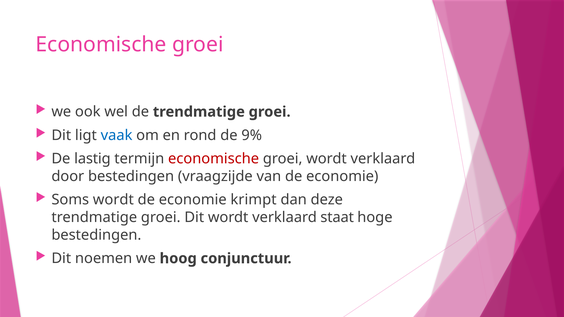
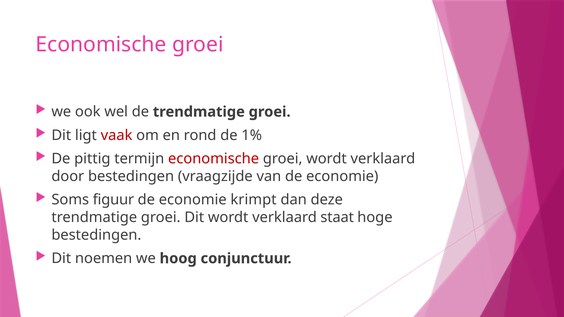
vaak colour: blue -> red (117, 135)
9%: 9% -> 1% (252, 135)
lastig: lastig -> pittig (92, 159)
Soms wordt: wordt -> figuur (113, 200)
